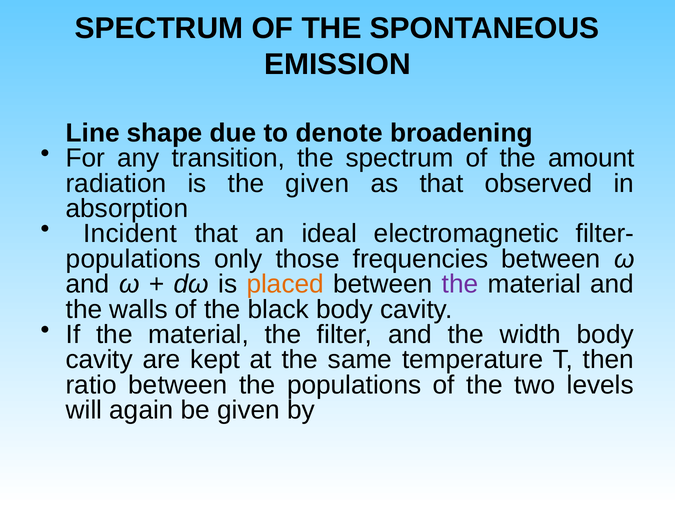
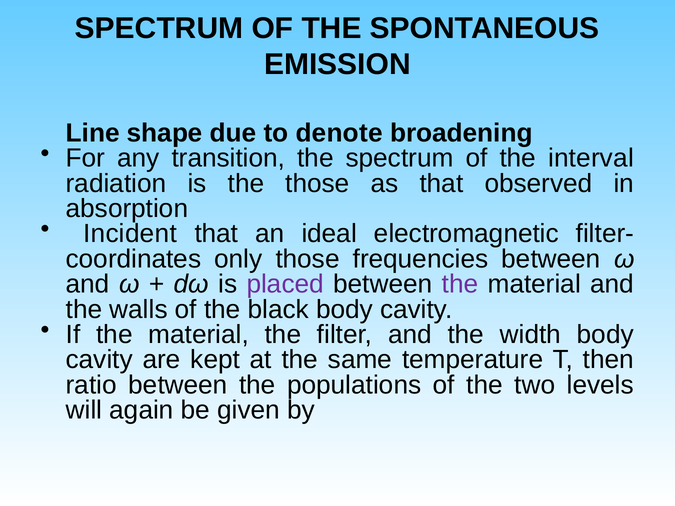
amount: amount -> interval (591, 158)
the given: given -> those (317, 183)
populations: populations -> coordinates (133, 259)
placed colour: orange -> purple (285, 284)
